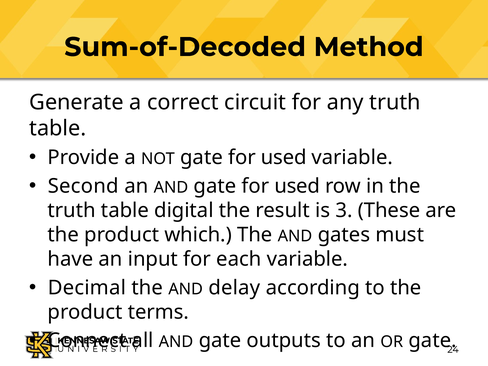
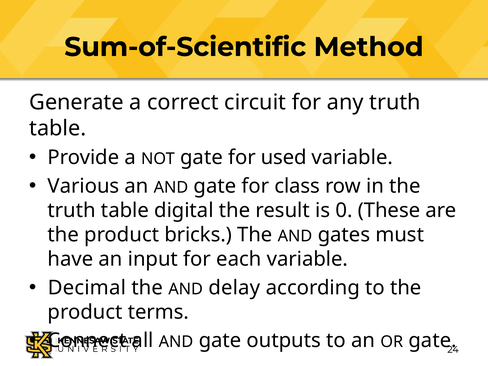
Sum-of-Decoded: Sum-of-Decoded -> Sum-of-Scientific (185, 47)
Second: Second -> Various (83, 186)
AND gate for used: used -> class (297, 186)
3: 3 -> 0 (344, 210)
which: which -> bricks (198, 235)
